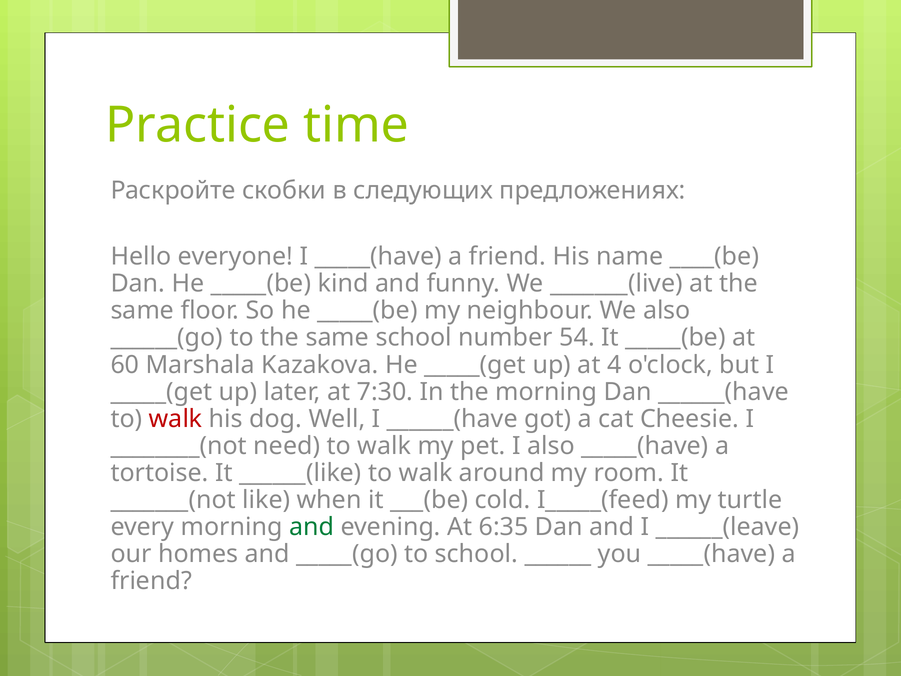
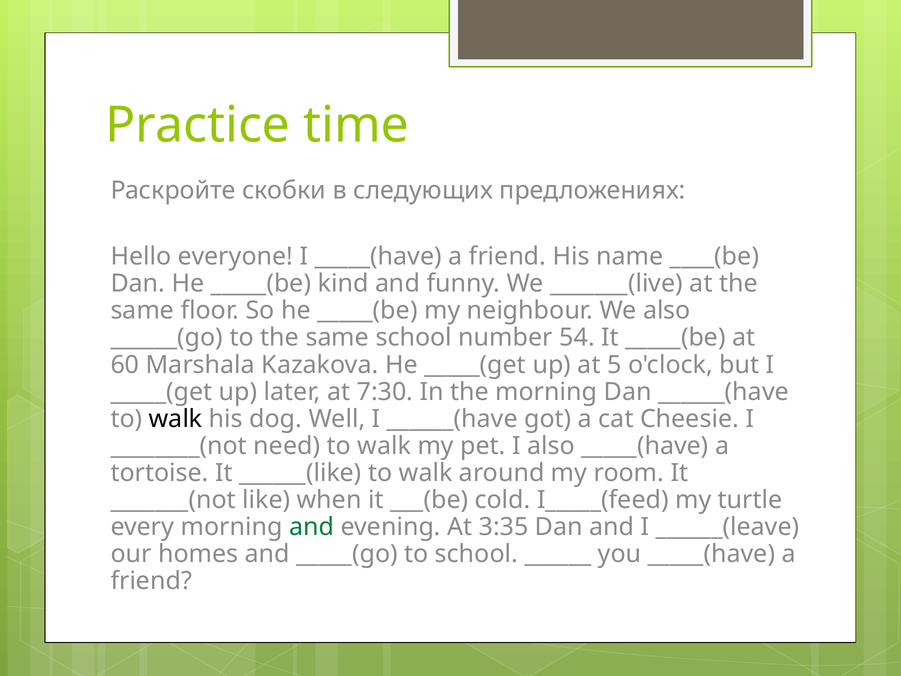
4: 4 -> 5 (614, 365)
walk colour: red -> black (176, 419)
6:35: 6:35 -> 3:35 (504, 527)
